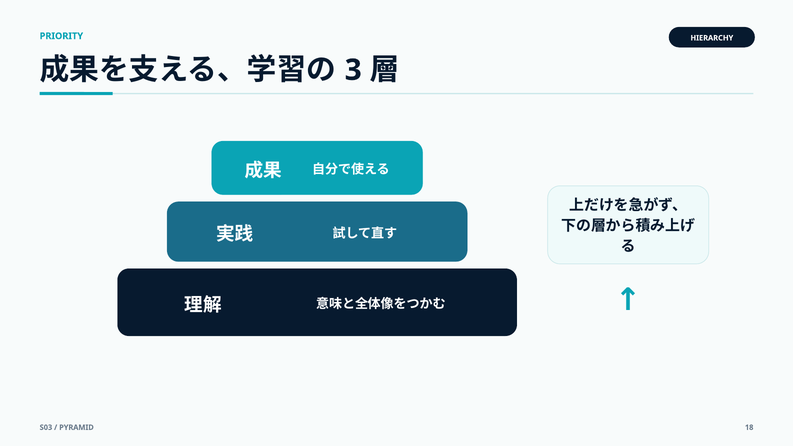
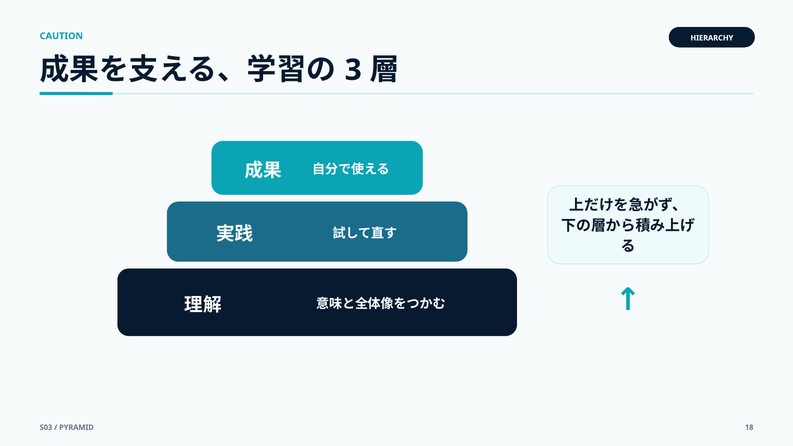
PRIORITY: PRIORITY -> CAUTION (61, 36)
